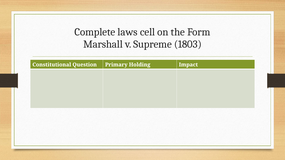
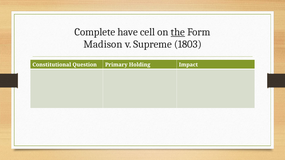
laws: laws -> have (128, 32)
the underline: none -> present (178, 32)
Marshall: Marshall -> Madison (103, 44)
